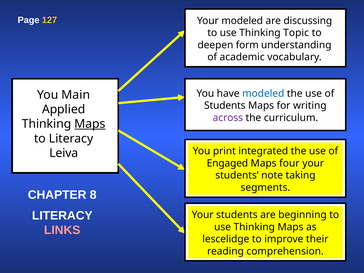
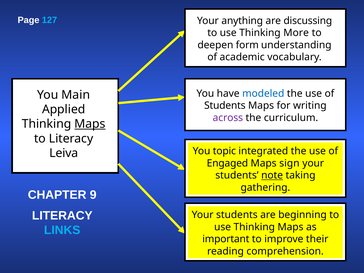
127 colour: yellow -> light blue (50, 20)
Your modeled: modeled -> anything (242, 21)
Topic: Topic -> More (296, 33)
print: print -> topic (224, 151)
four: four -> sign (289, 163)
note underline: none -> present (272, 175)
segments: segments -> gathering (265, 188)
8: 8 -> 9 (93, 195)
LINKS colour: pink -> light blue (62, 230)
lescelidge: lescelidge -> important (226, 239)
